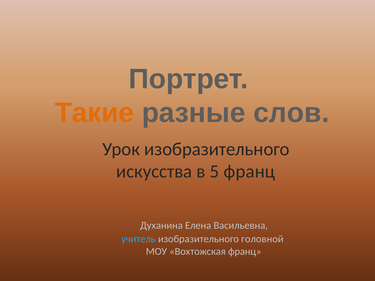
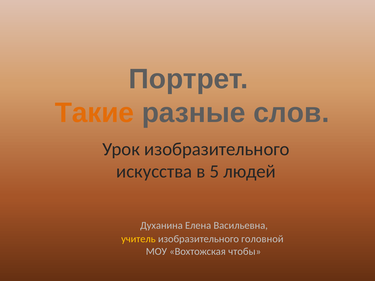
5 франц: франц -> людей (250, 172)
учитель colour: light blue -> yellow (138, 239)
Вохтожская франц: франц -> чтобы (245, 252)
